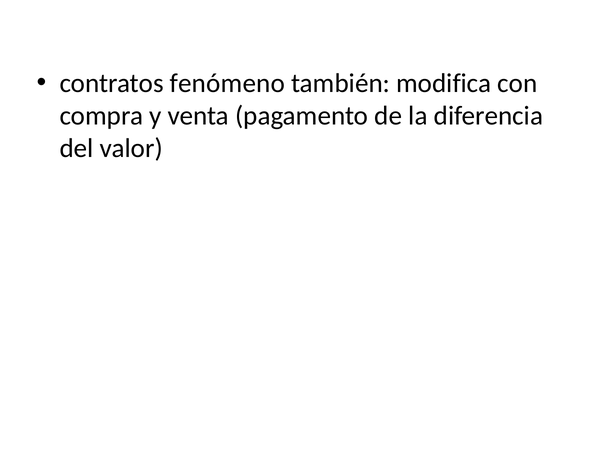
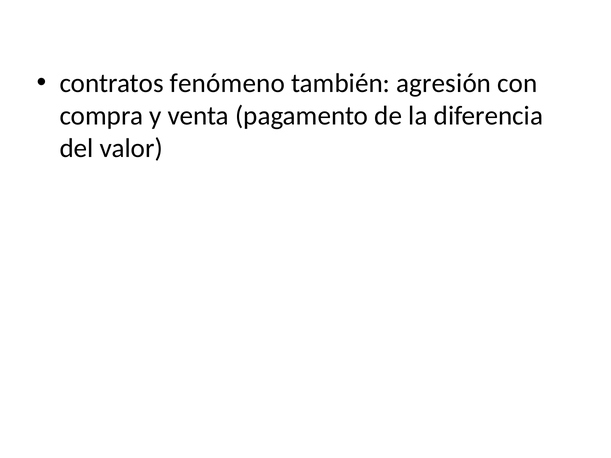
modifica: modifica -> agresión (444, 83)
